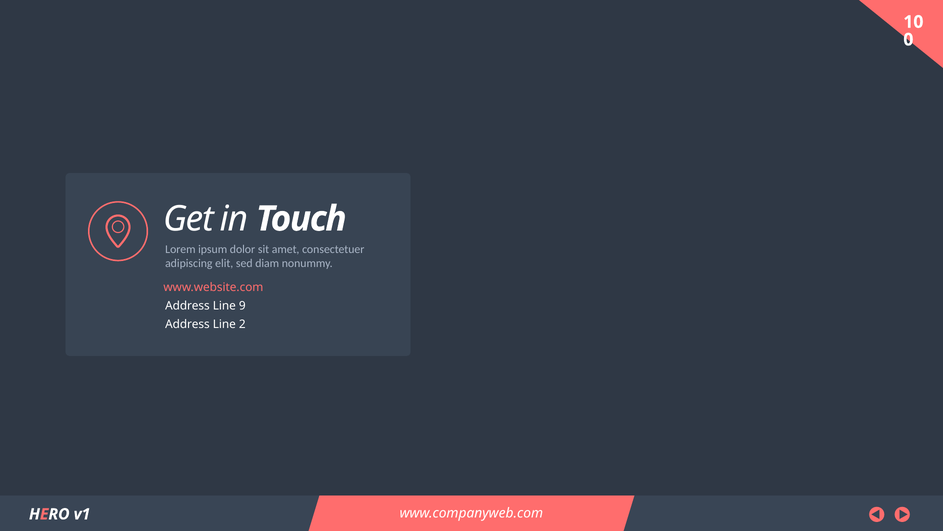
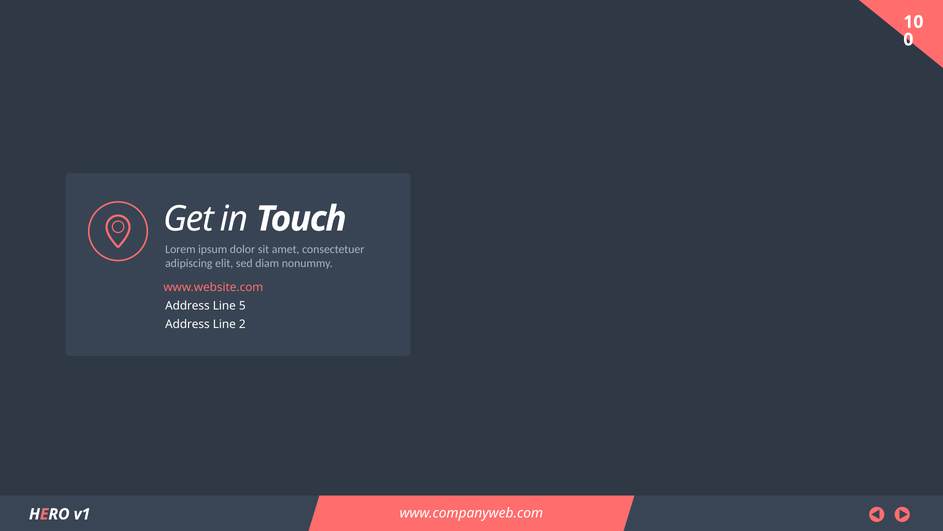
9: 9 -> 5 (242, 306)
